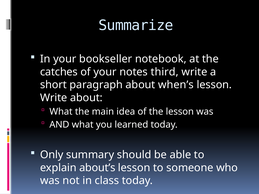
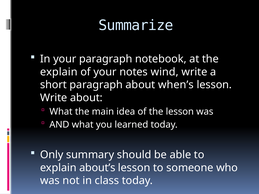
your bookseller: bookseller -> paragraph (106, 59)
catches: catches -> explain (59, 72)
third: third -> wind (165, 72)
